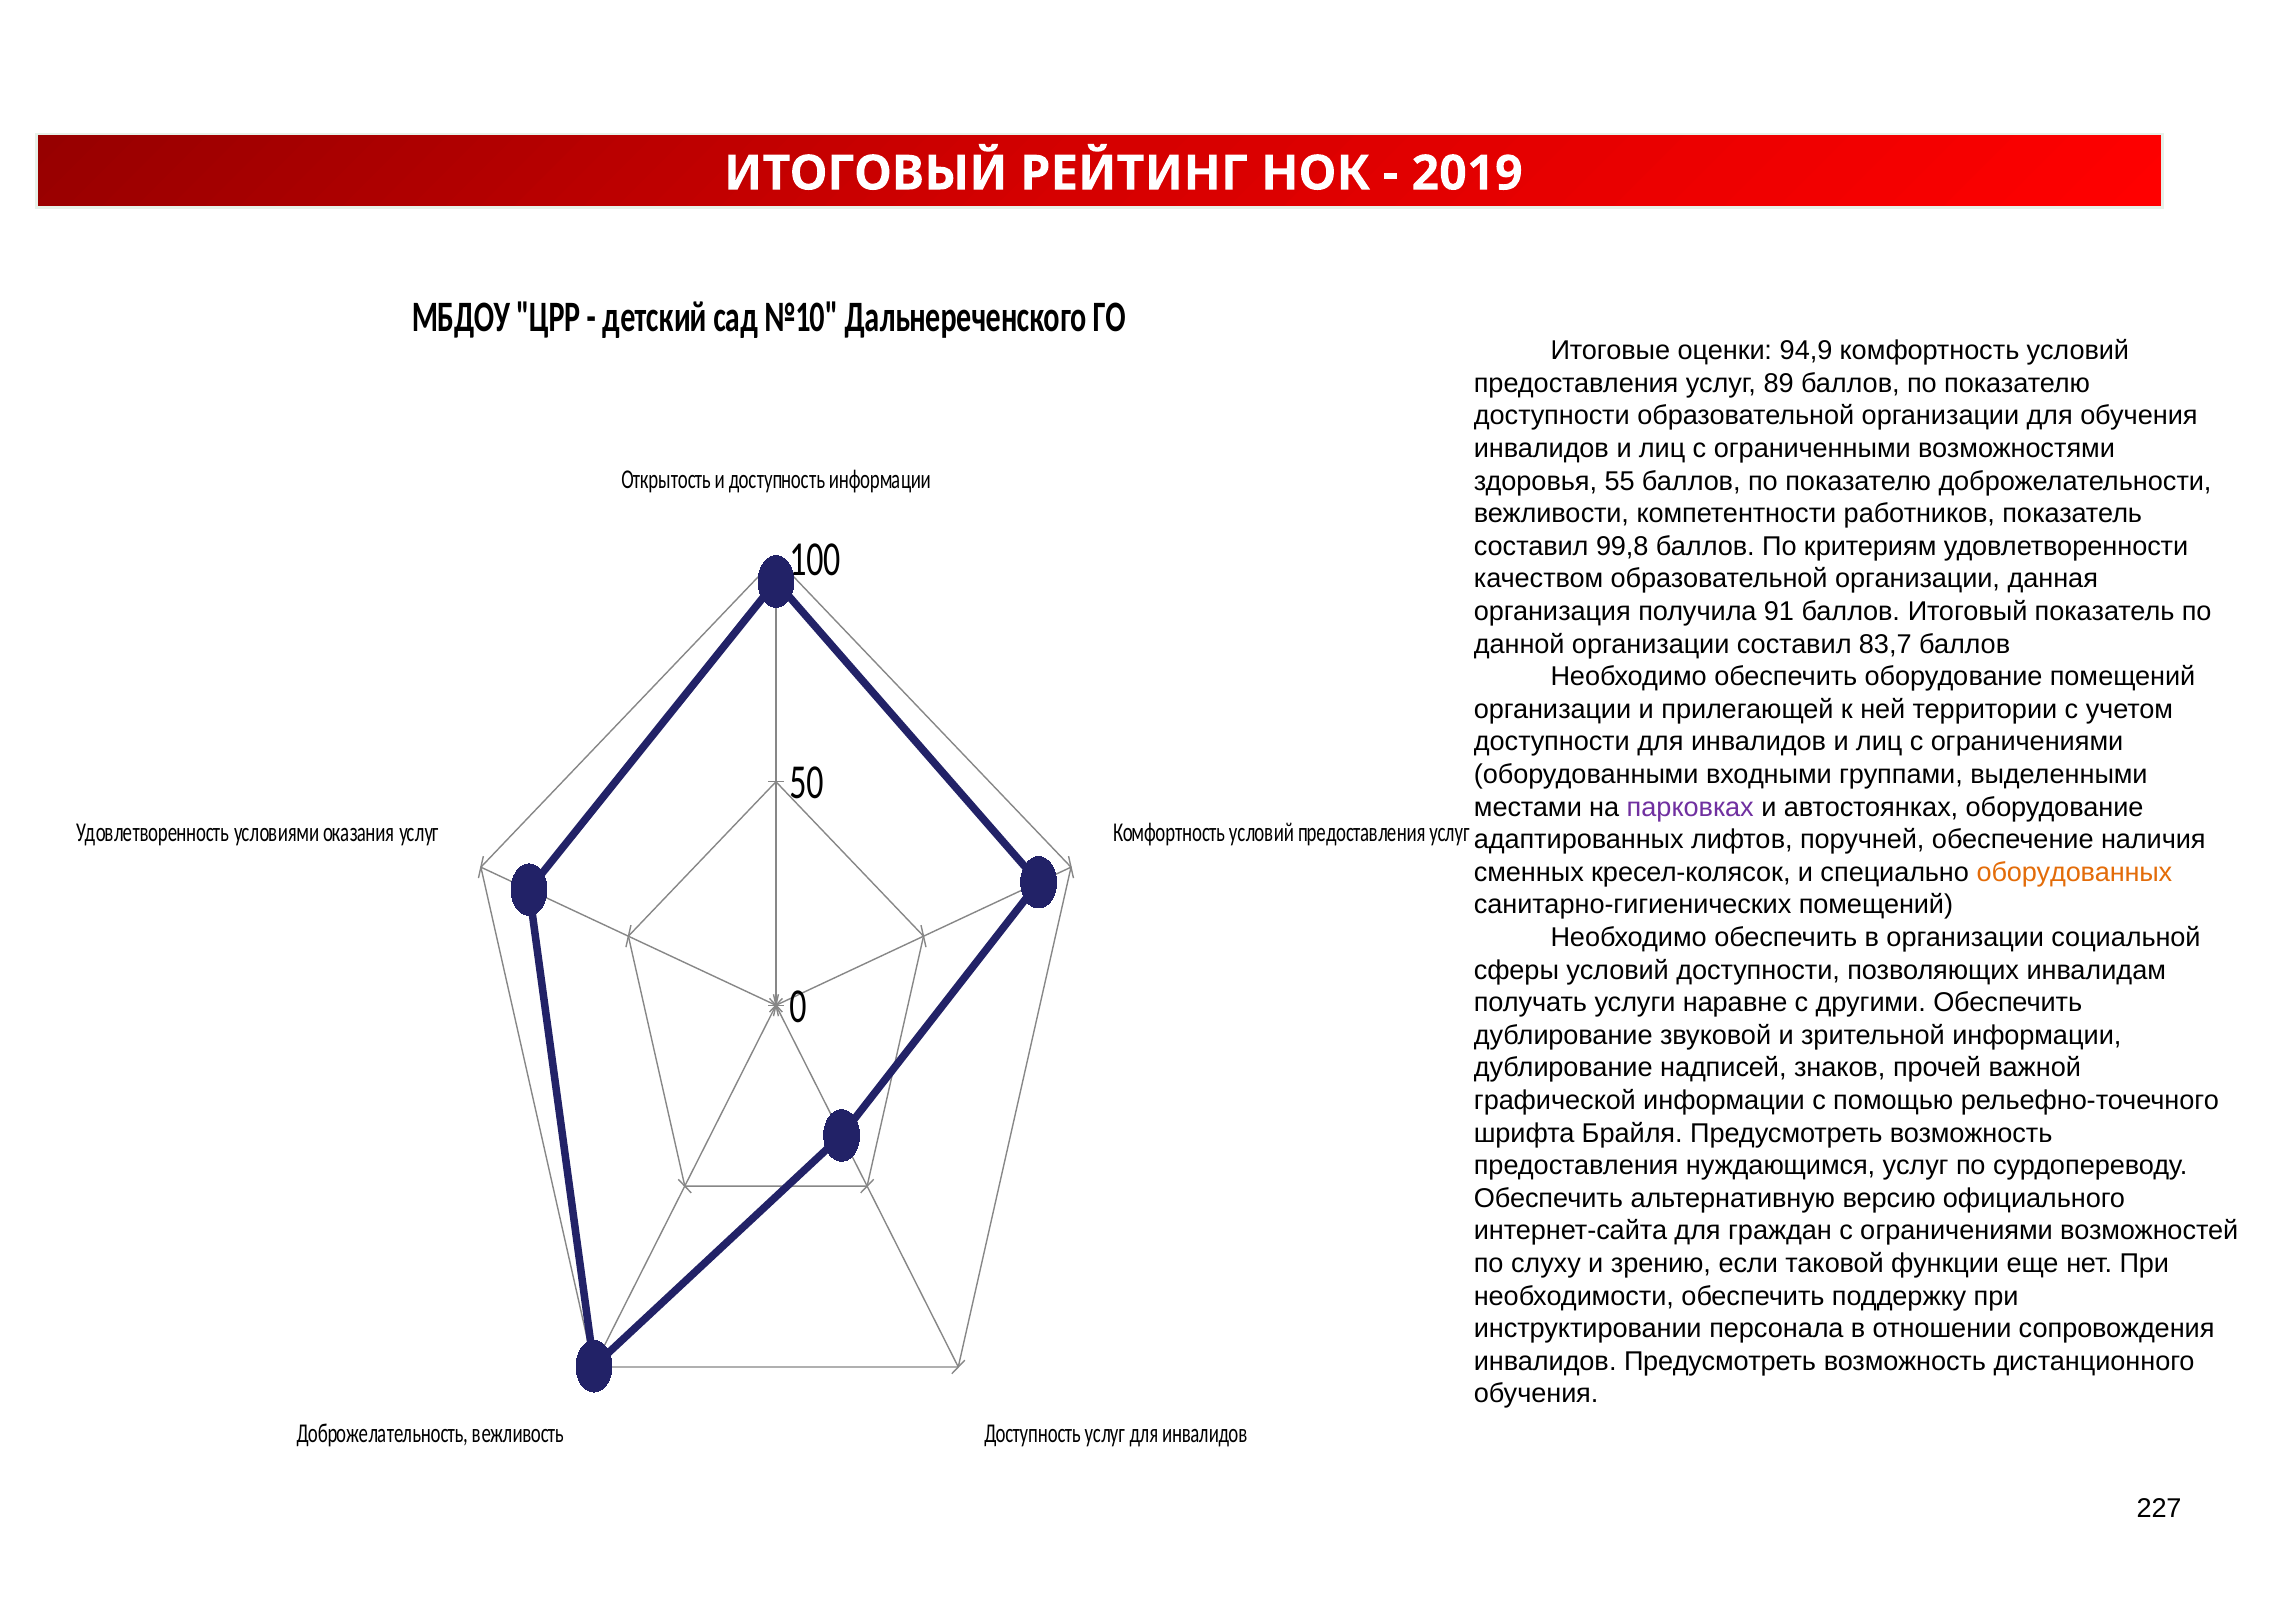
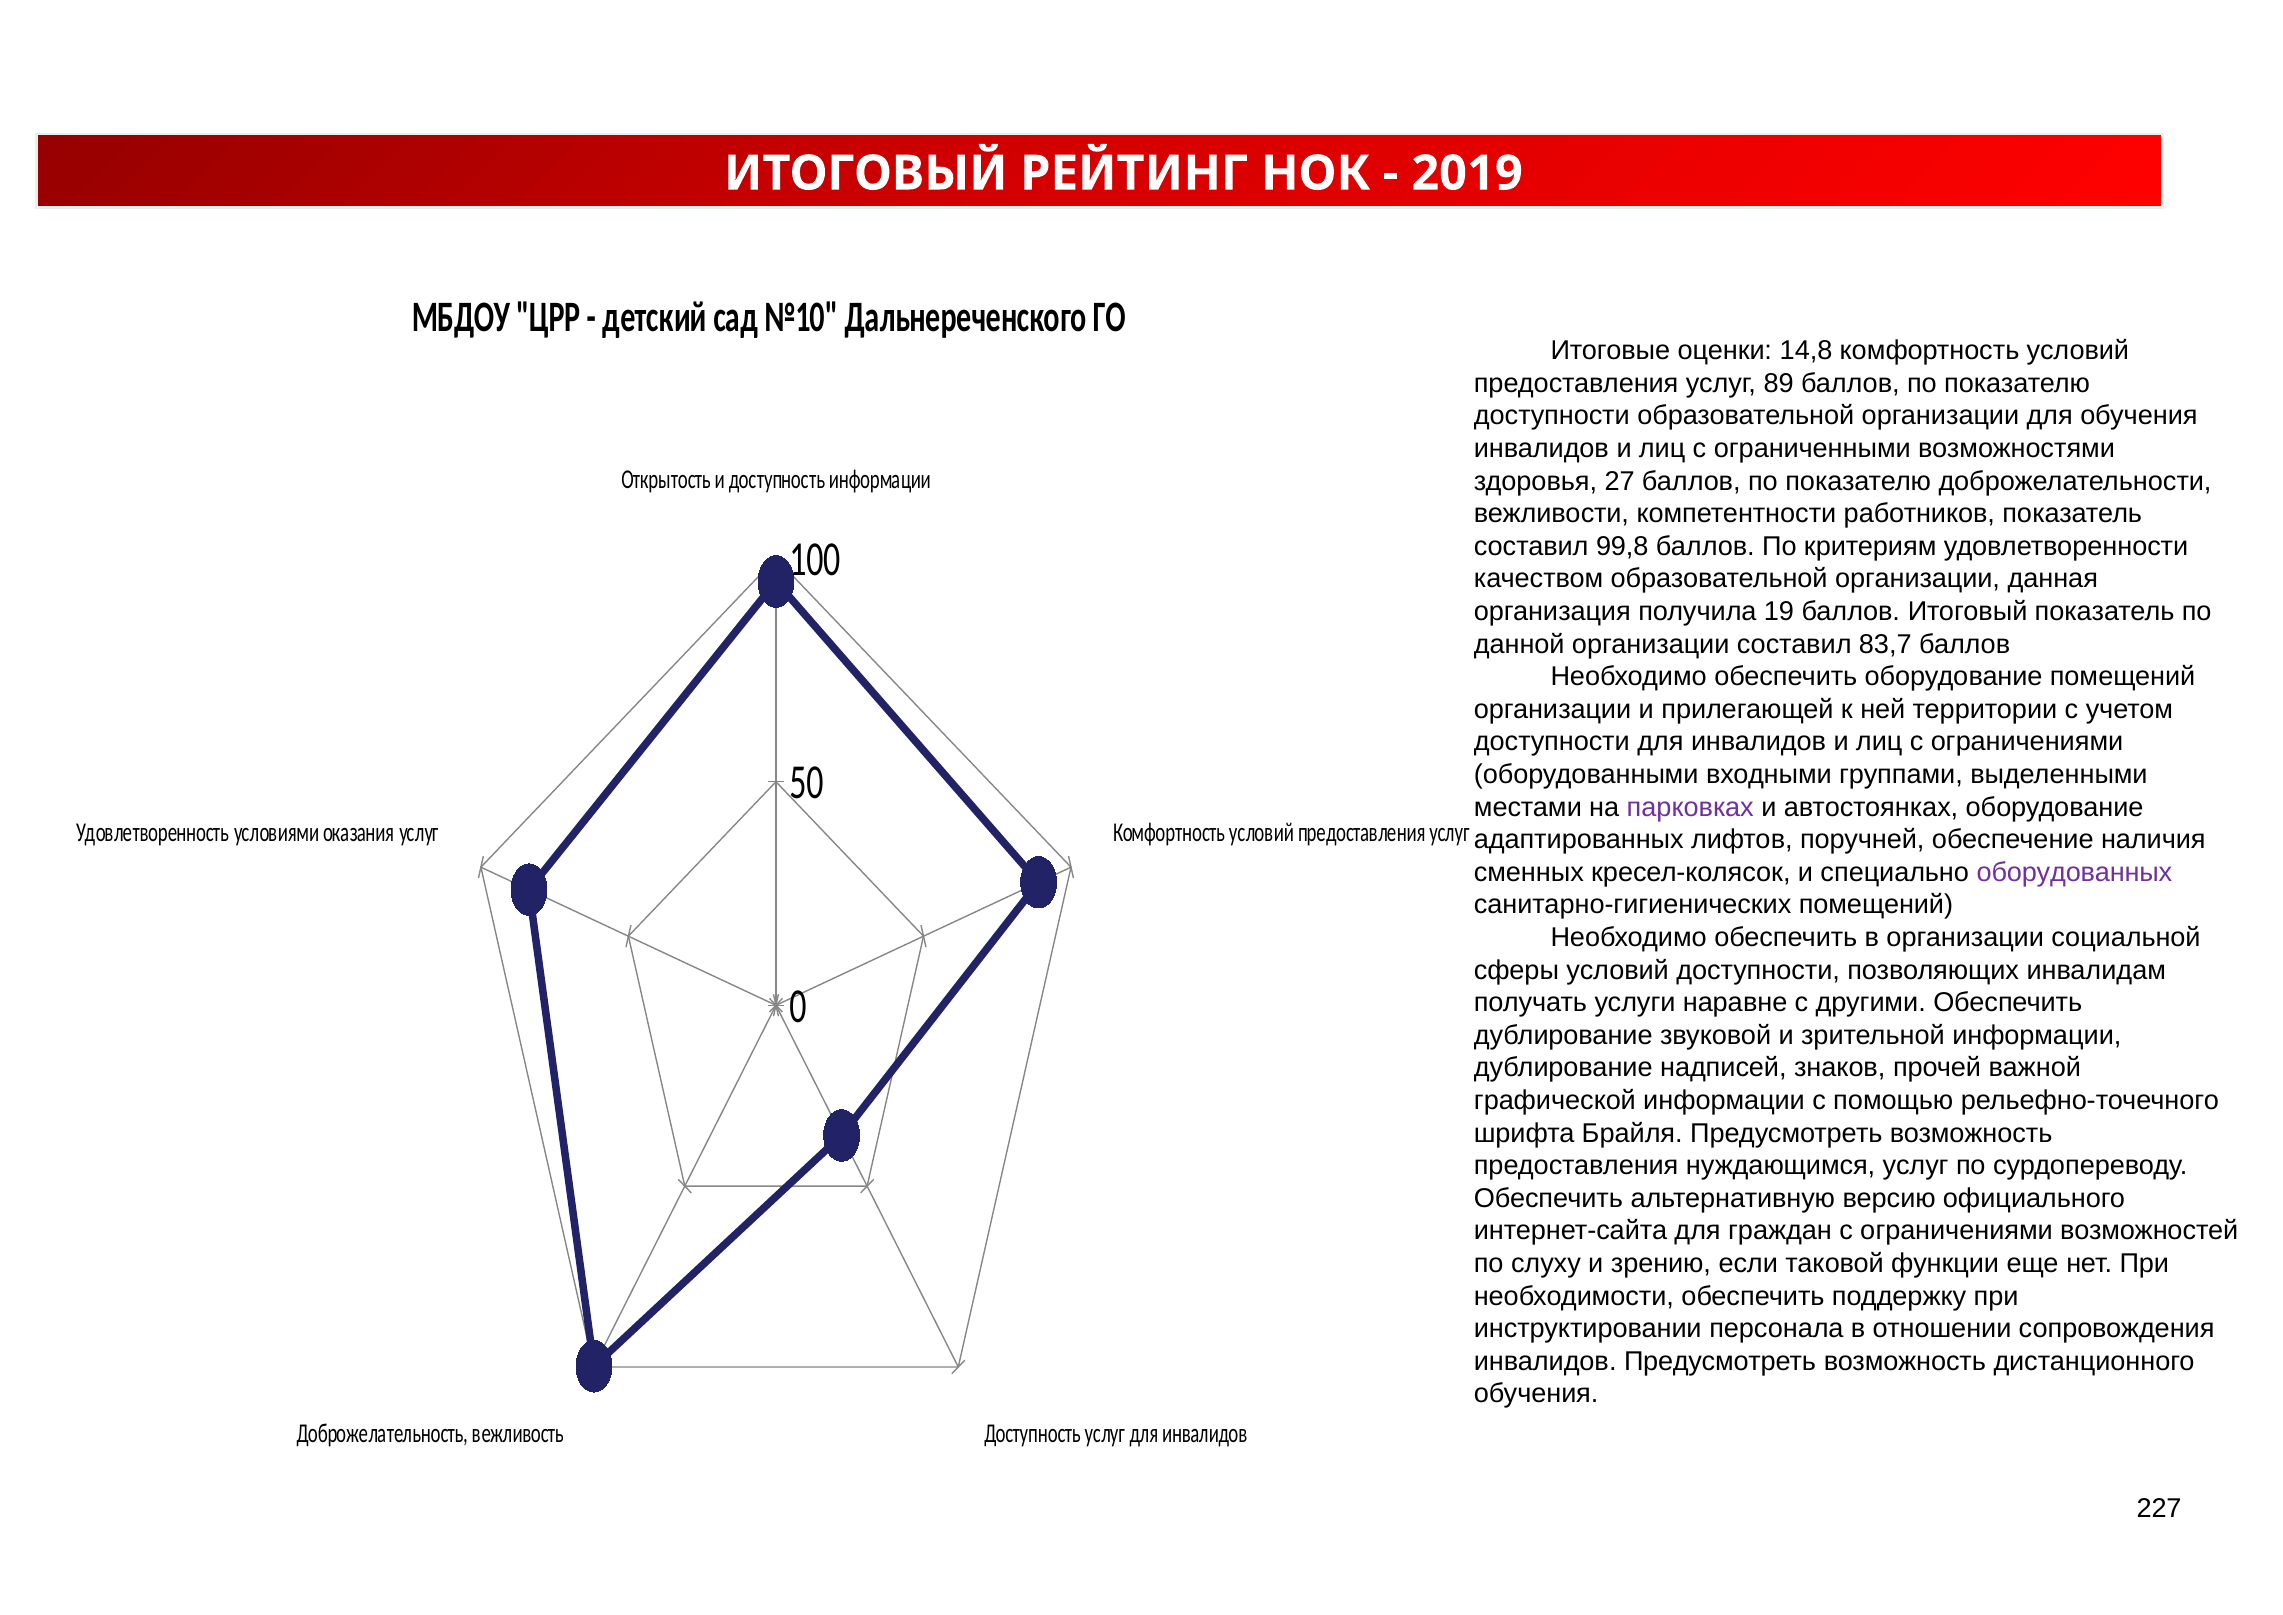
94,9: 94,9 -> 14,8 (1806, 351)
55: 55 -> 27 (1620, 481)
91: 91 -> 19 (1779, 611)
оборудованных colour: orange -> purple (2074, 872)
